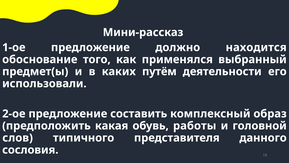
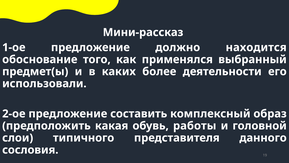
путём: путём -> более (159, 71)
слов: слов -> слои (18, 137)
